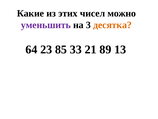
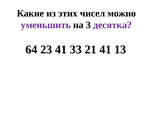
десятка colour: orange -> purple (113, 25)
23 85: 85 -> 41 (61, 49)
21 89: 89 -> 41 (105, 49)
